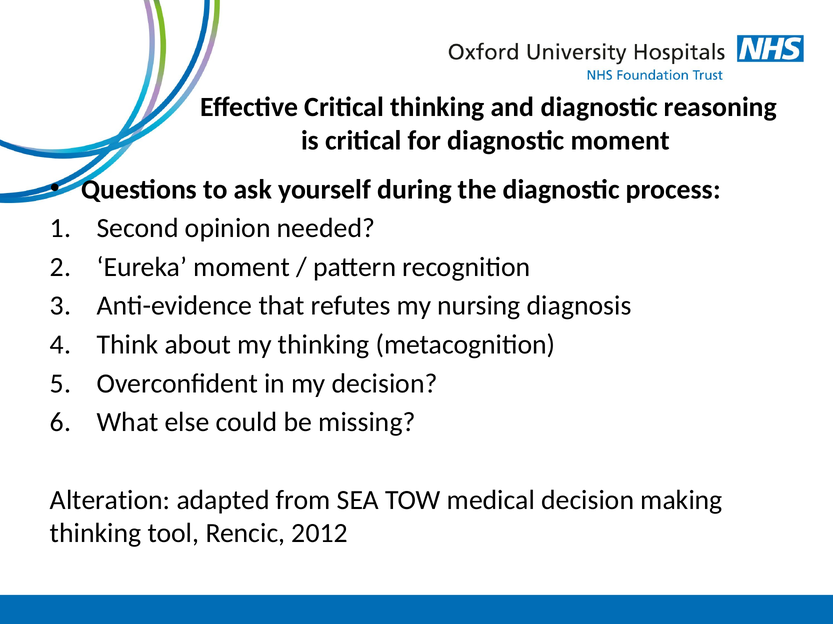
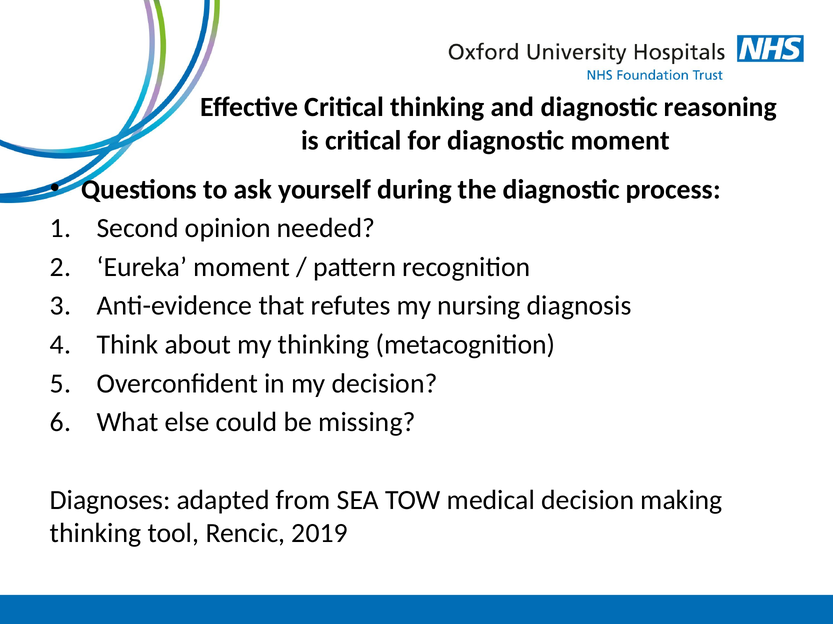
Alteration: Alteration -> Diagnoses (110, 500)
2012: 2012 -> 2019 (320, 534)
